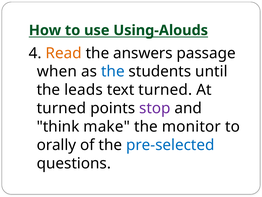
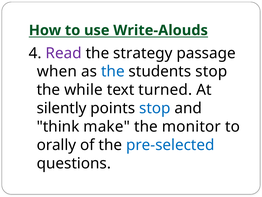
Using-Alouds: Using-Alouds -> Write-Alouds (161, 30)
Read colour: orange -> purple (64, 53)
answers: answers -> strategy (143, 53)
students until: until -> stop (211, 71)
leads: leads -> while (84, 90)
turned: turned -> silently (62, 108)
stop colour: purple -> blue (155, 108)
